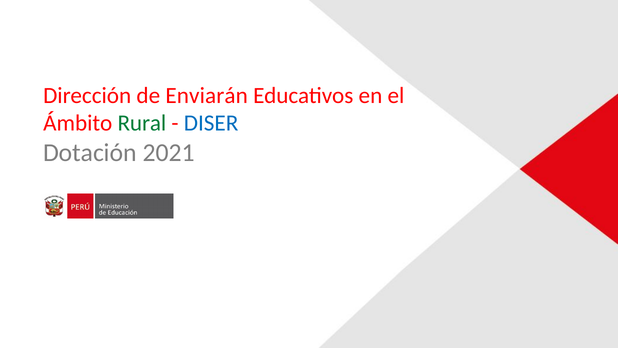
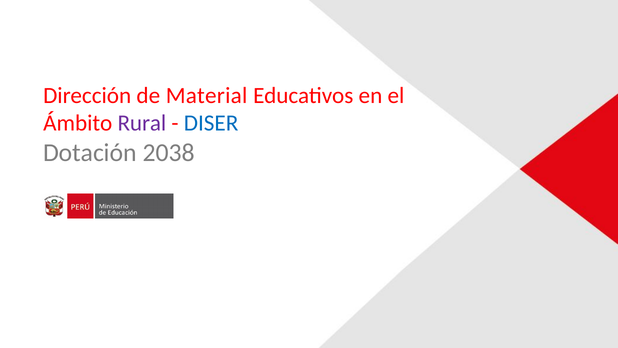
Enviarán: Enviarán -> Material (207, 95)
Rural colour: green -> purple (142, 123)
2021: 2021 -> 2038 (169, 153)
